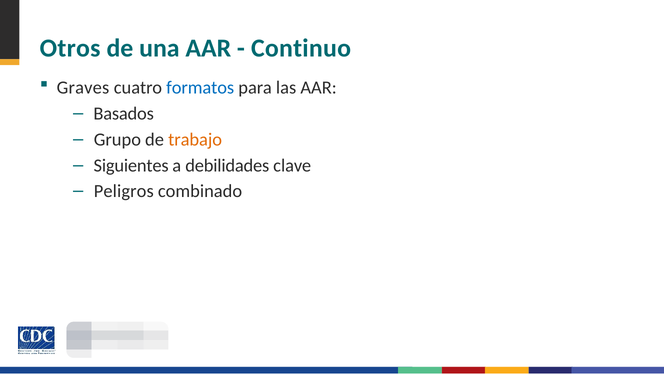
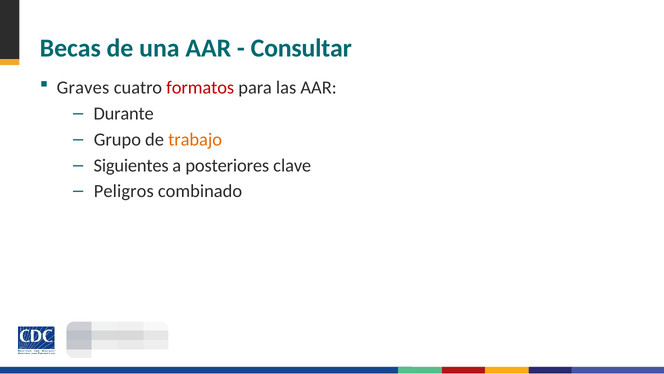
Otros: Otros -> Becas (70, 48)
Continuo: Continuo -> Consultar (301, 48)
formatos colour: blue -> red (200, 88)
Basados: Basados -> Durante (124, 114)
debilidades: debilidades -> posteriores (227, 165)
